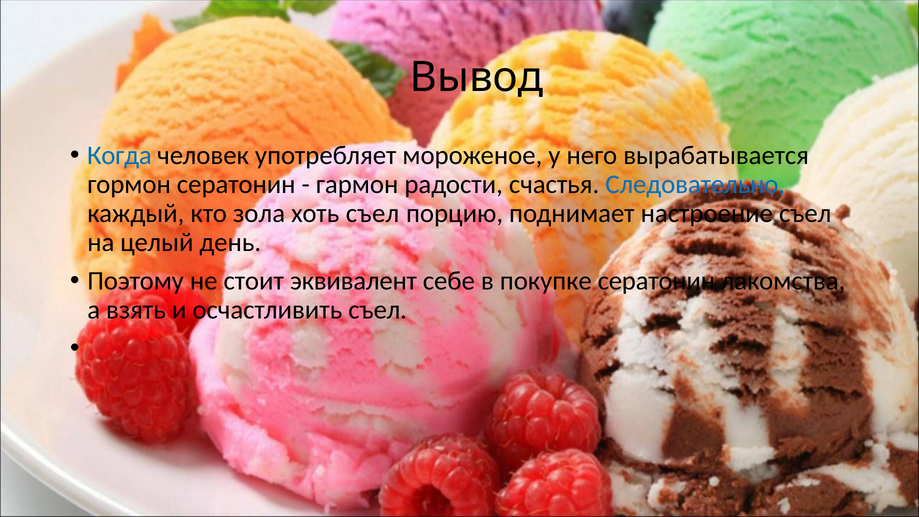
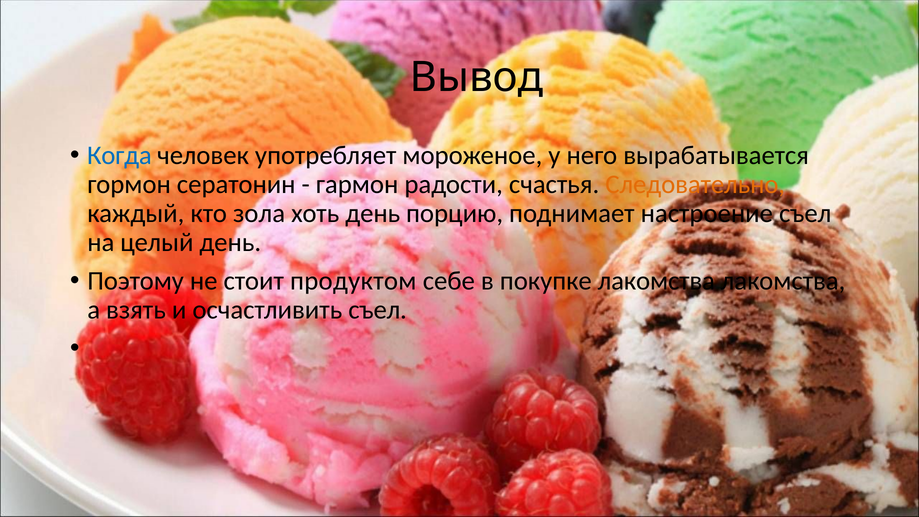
Следовательно colour: blue -> orange (695, 184)
хоть съел: съел -> день (373, 213)
эквивалент: эквивалент -> продуктом (353, 281)
покупке сератонин: сератонин -> лакомства (656, 281)
